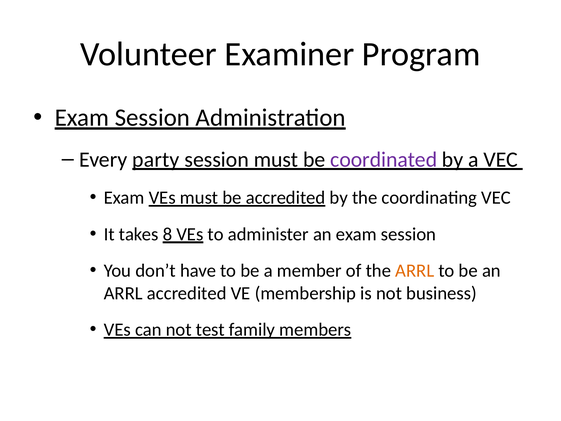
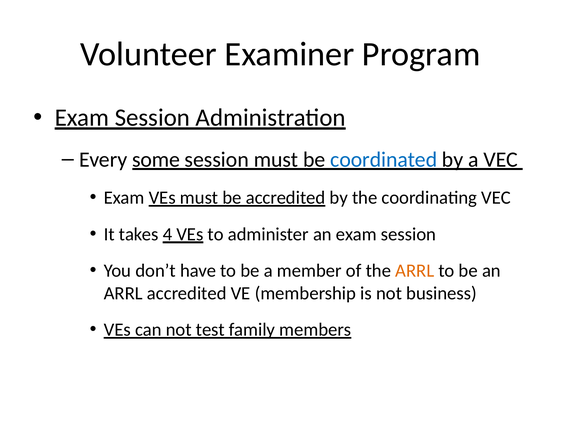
party: party -> some (156, 160)
coordinated colour: purple -> blue (384, 160)
8: 8 -> 4 (167, 234)
